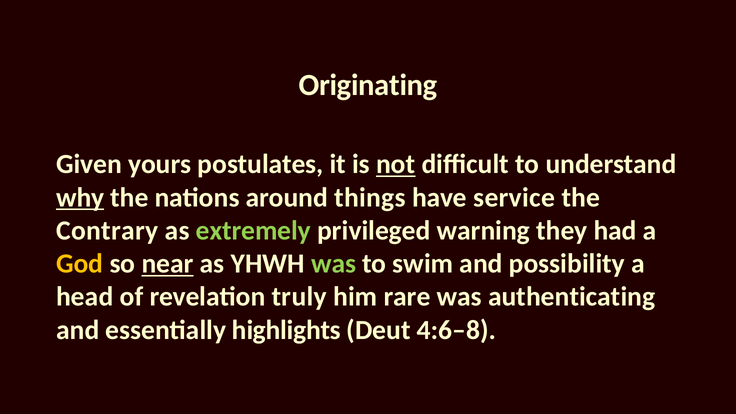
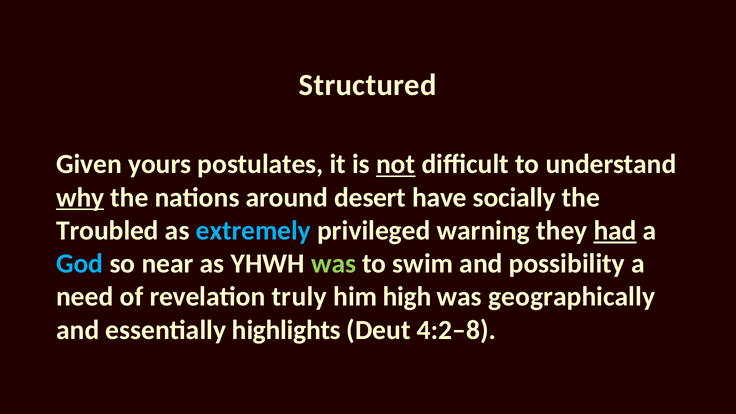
Originating: Originating -> Structured (368, 85)
things: things -> desert (370, 197)
service: service -> socially (514, 197)
Contrary: Contrary -> Troubled (107, 231)
extremely colour: light green -> light blue (253, 231)
had underline: none -> present (615, 231)
God colour: yellow -> light blue (80, 264)
near underline: present -> none (168, 264)
head: head -> need (85, 297)
rare: rare -> high (407, 297)
authenticating: authenticating -> geographically (572, 297)
4:6–8: 4:6–8 -> 4:2–8 (456, 330)
